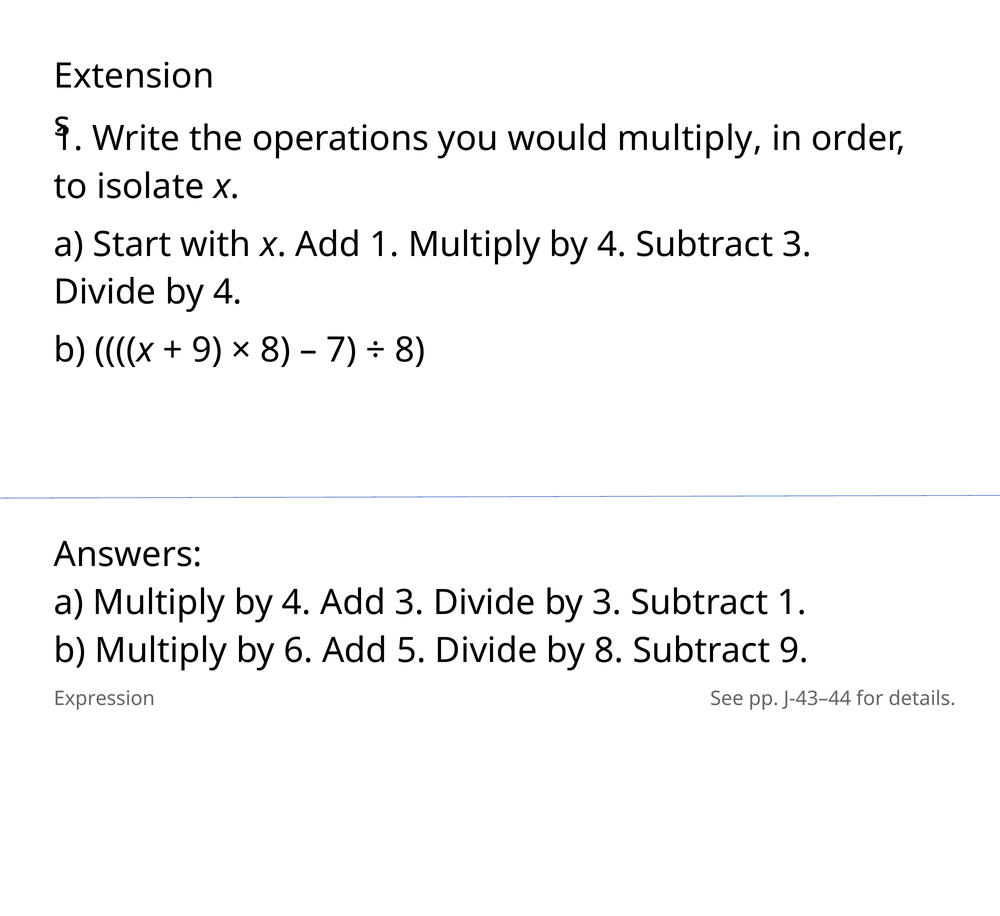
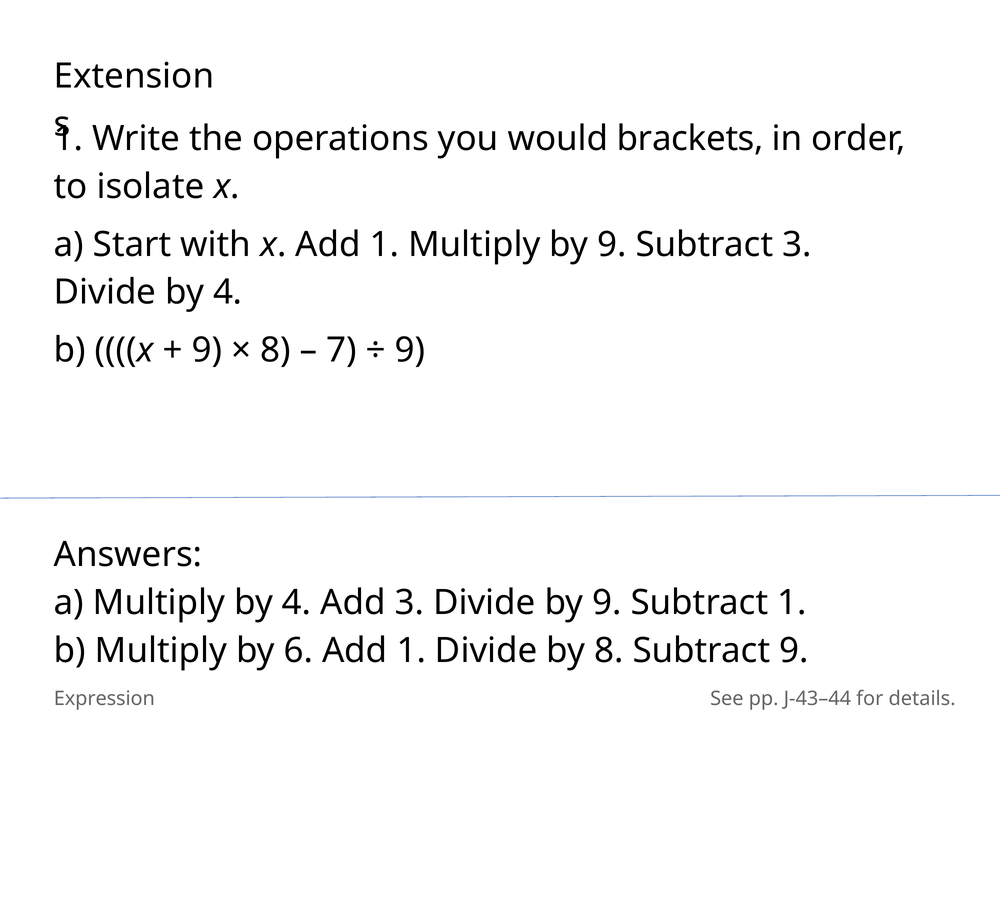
would multiply: multiply -> brackets (690, 139)
1 Multiply by 4: 4 -> 9 (612, 245)
8: 8 -> 9 (410, 350)
Divide by 3: 3 -> 9 (607, 603)
6 Add 5: 5 -> 1 (411, 651)
